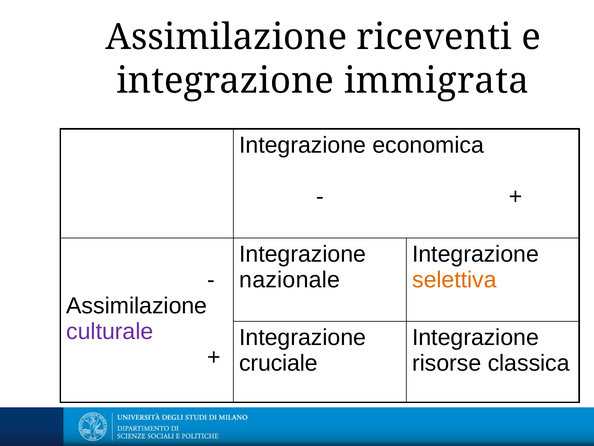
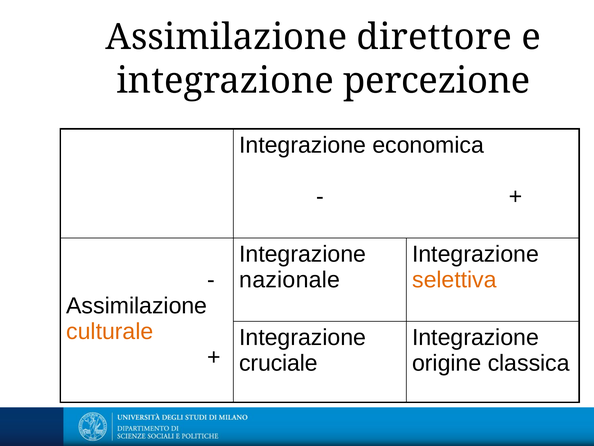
riceventi: riceventi -> direttore (434, 37)
immigrata: immigrata -> percezione (437, 81)
culturale colour: purple -> orange (110, 331)
risorse: risorse -> origine (447, 363)
